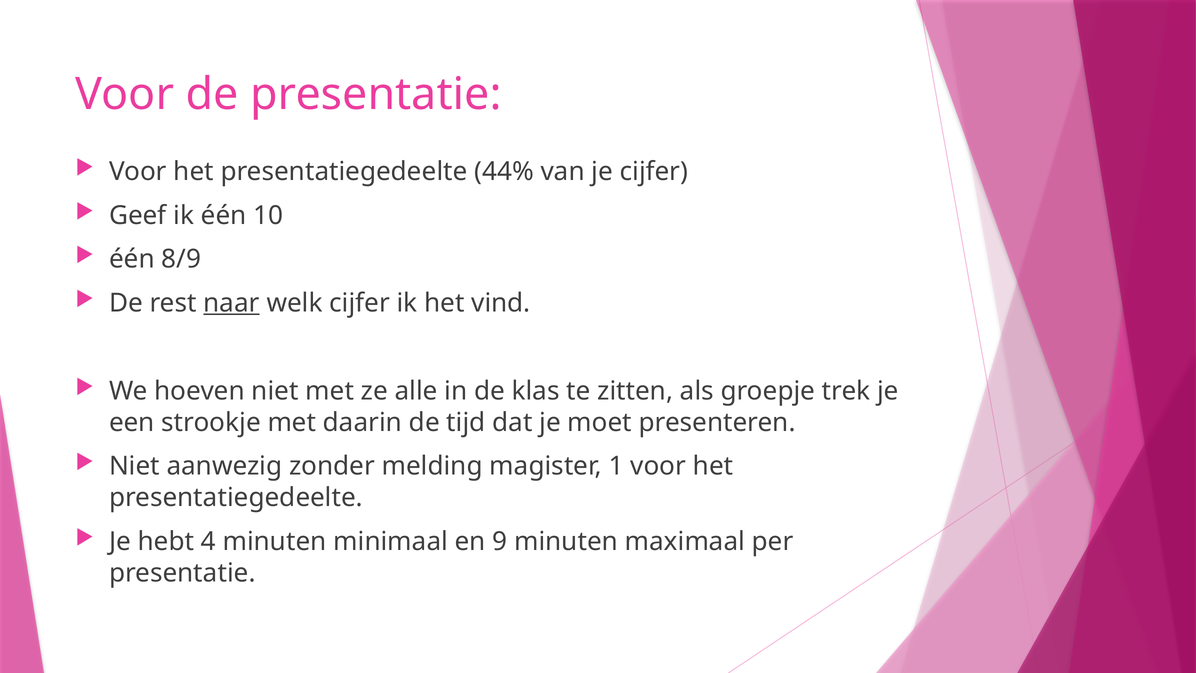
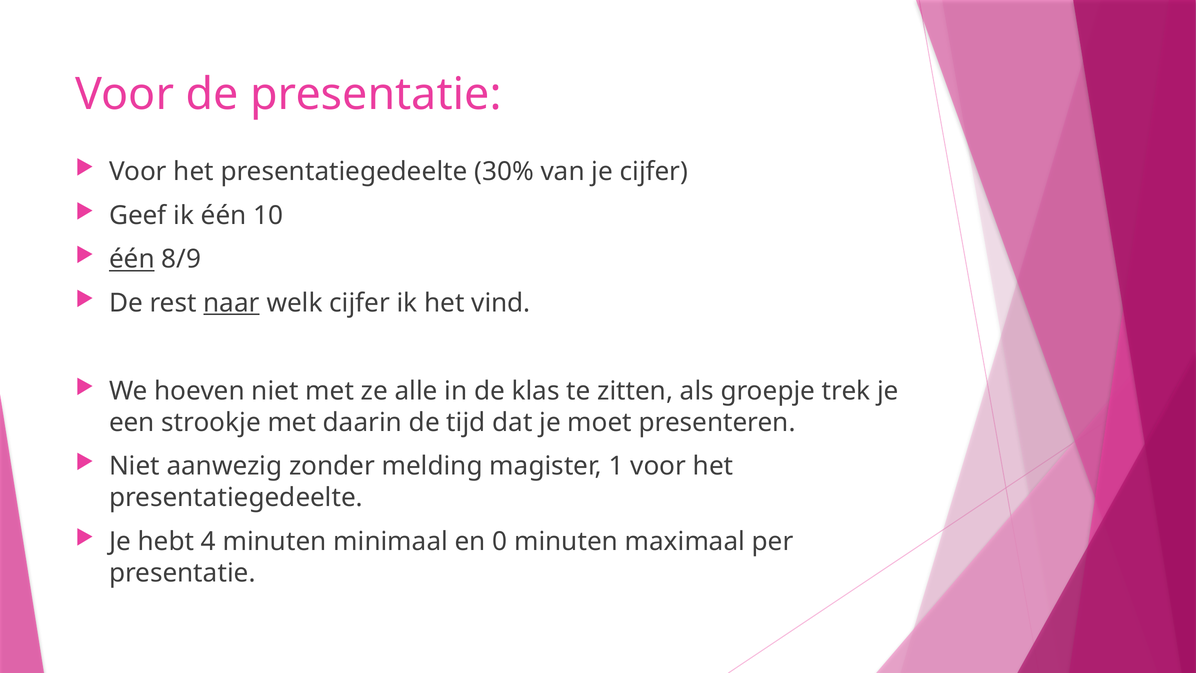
44%: 44% -> 30% (504, 172)
één underline: none -> present (132, 259)
9: 9 -> 0 (500, 541)
